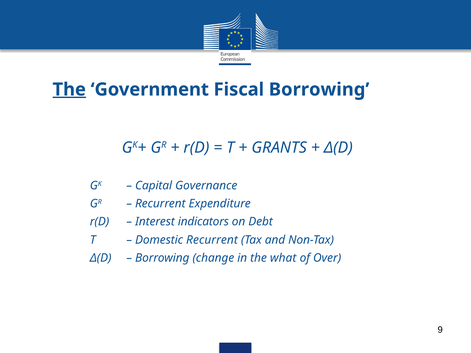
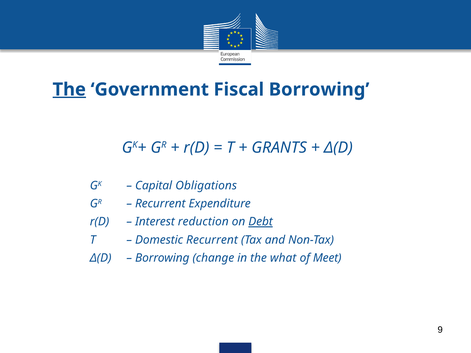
Governance: Governance -> Obligations (206, 186)
indicators: indicators -> reduction (203, 222)
Debt underline: none -> present (261, 222)
Over: Over -> Meet (327, 258)
